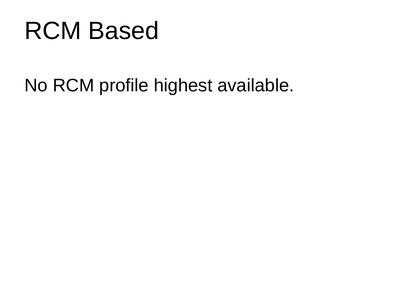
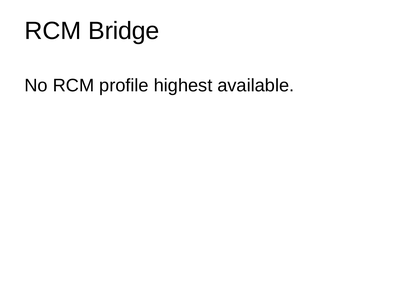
Based: Based -> Bridge (124, 31)
